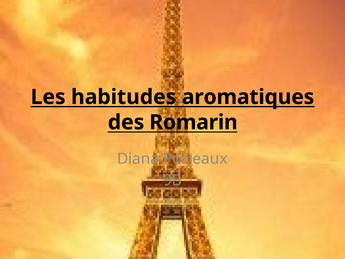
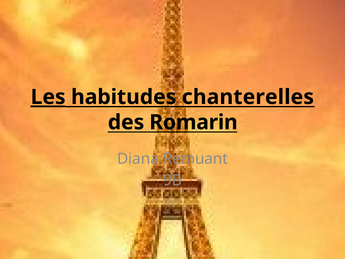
Les underline: none -> present (48, 97)
aromatiques: aromatiques -> chanterelles (248, 97)
Poireaux: Poireaux -> Remuant (195, 159)
